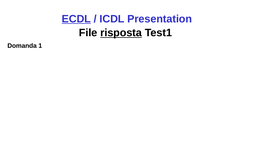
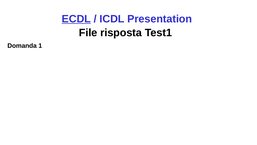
risposta underline: present -> none (121, 33)
